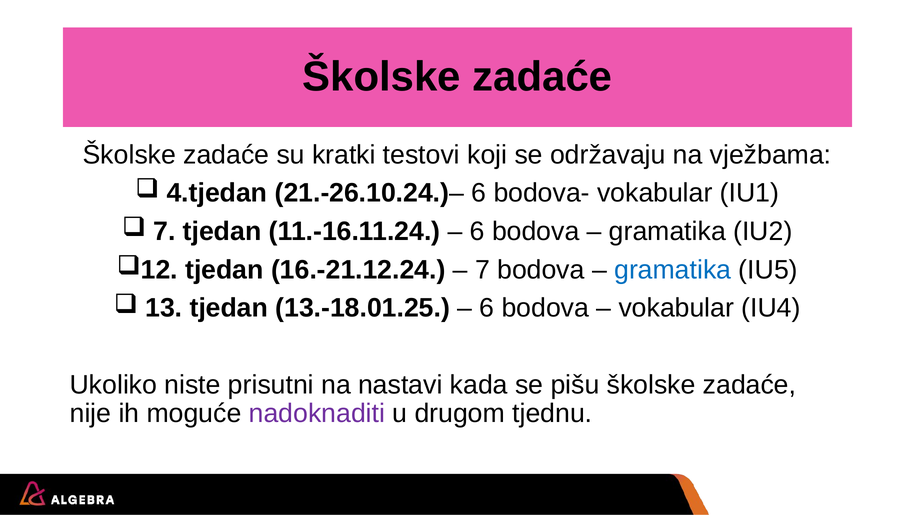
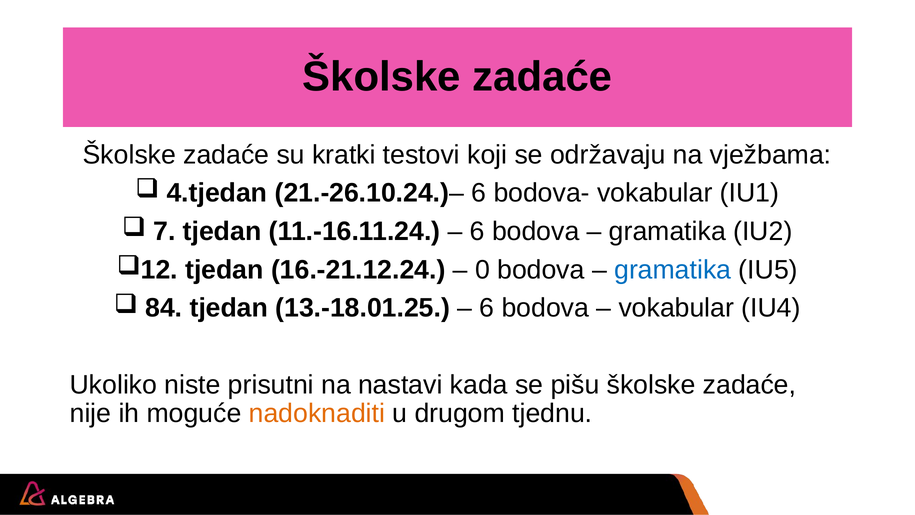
7: 7 -> 0 (483, 270)
13: 13 -> 84 (164, 308)
nadoknaditi colour: purple -> orange (317, 413)
